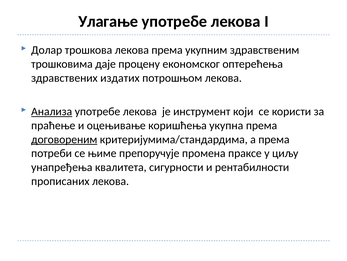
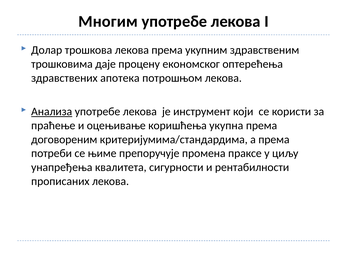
Улагање: Улагање -> Многим (108, 21)
издатих: издатих -> апотека (120, 78)
договореним underline: present -> none (64, 139)
